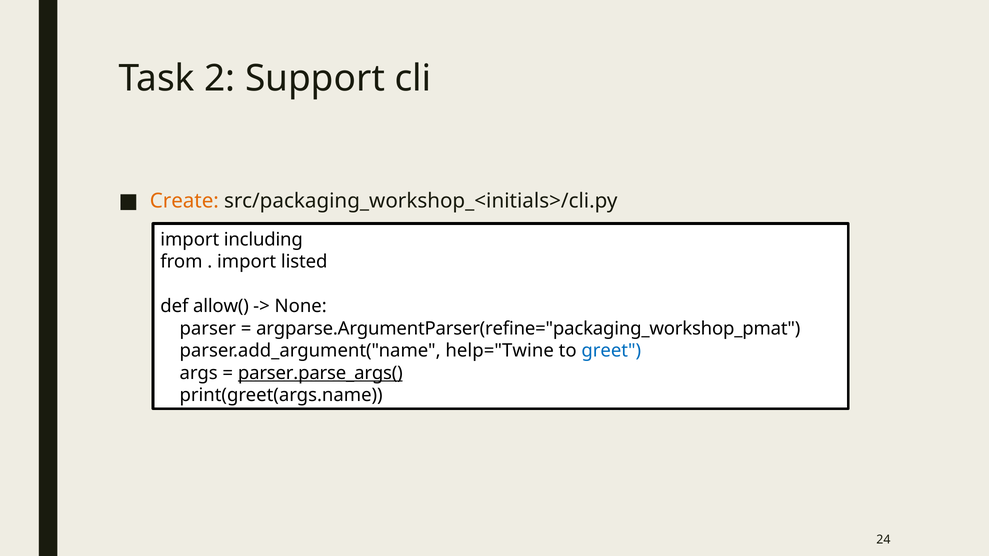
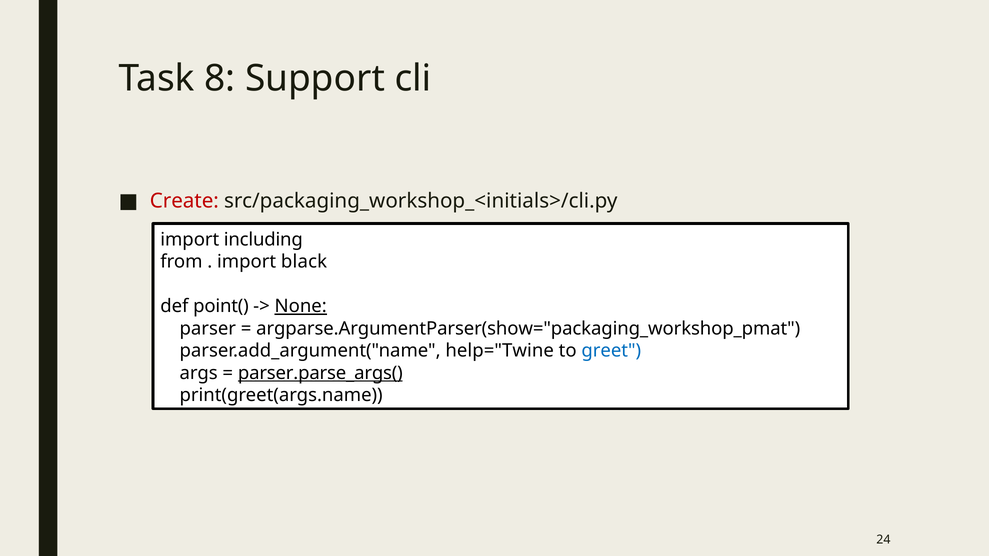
2: 2 -> 8 (220, 79)
Create colour: orange -> red (184, 201)
listed: listed -> black (304, 262)
allow(: allow( -> point( (221, 306)
None underline: none -> present (301, 306)
argparse.ArgumentParser(refine="packaging_workshop_pmat: argparse.ArgumentParser(refine="packaging_workshop_pmat -> argparse.ArgumentParser(show="packaging_workshop_pmat (528, 329)
